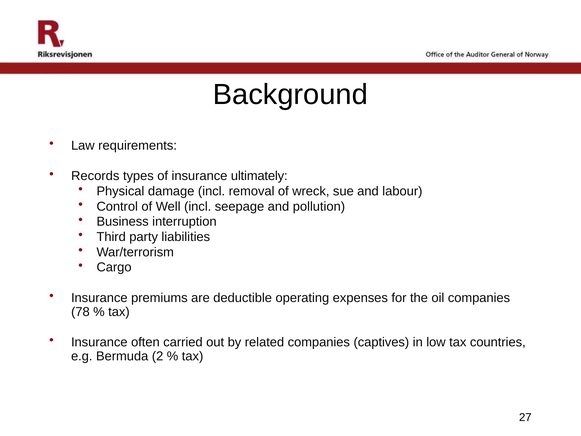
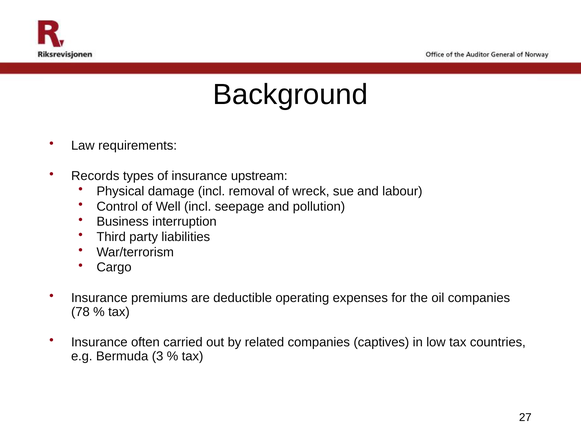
ultimately: ultimately -> upstream (259, 176)
2: 2 -> 3 (158, 356)
